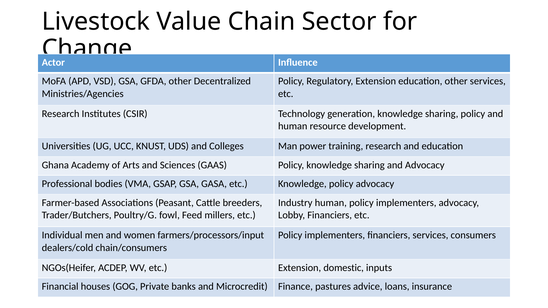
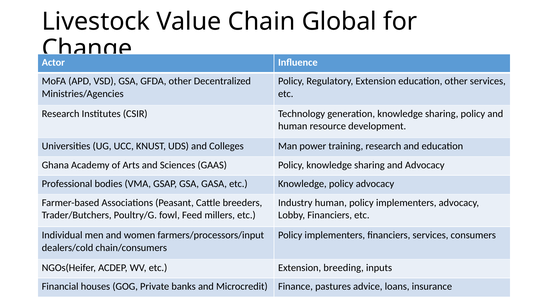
Sector: Sector -> Global (339, 21)
domestic: domestic -> breeding (344, 268)
